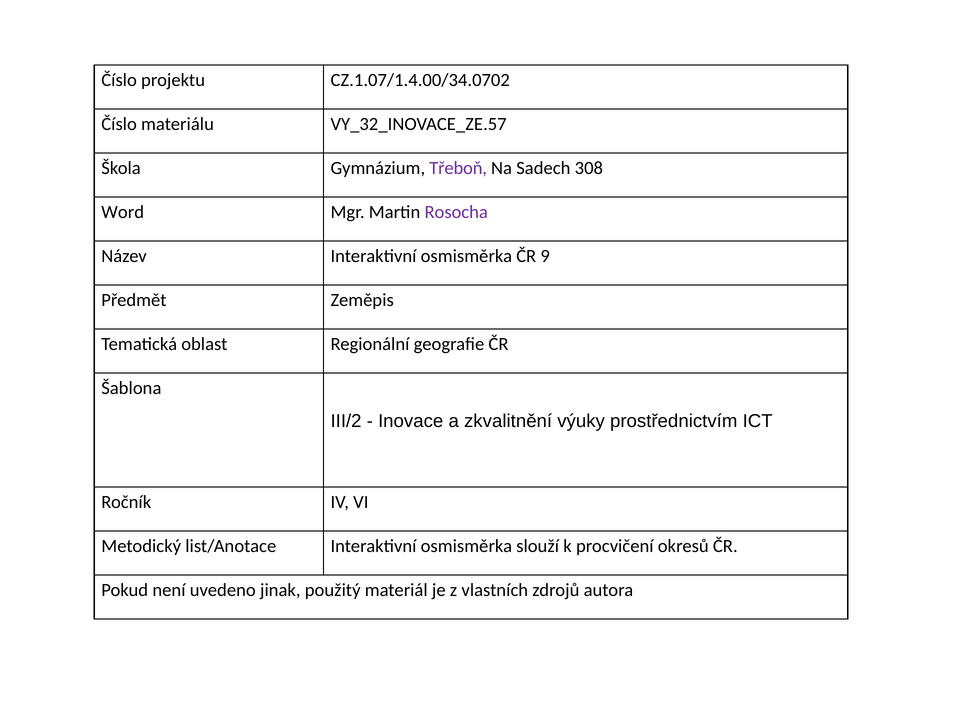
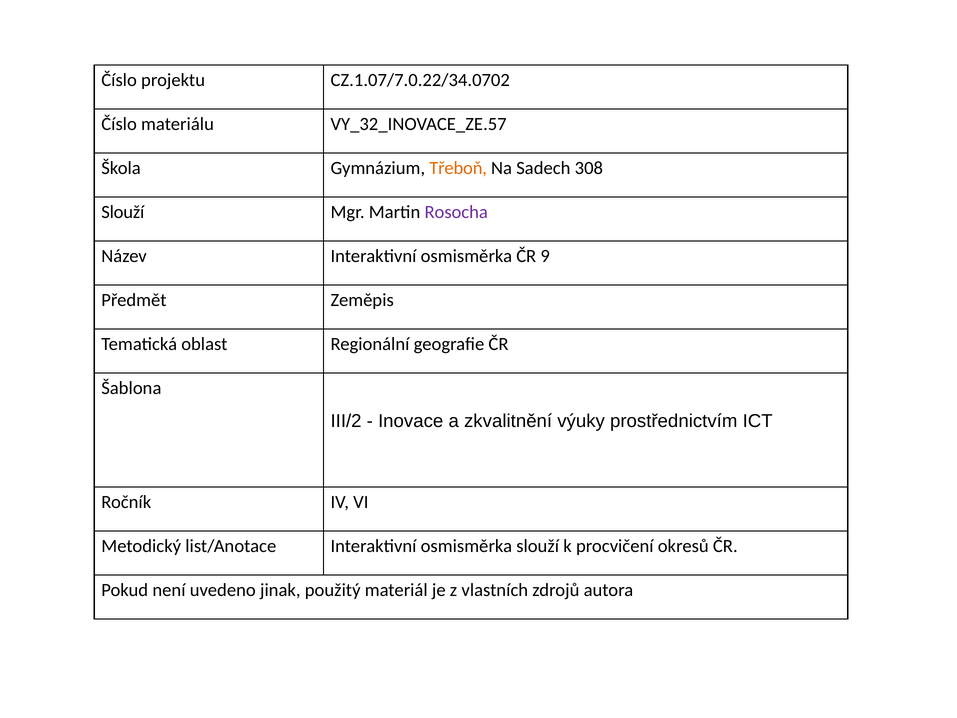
CZ.1.07/1.4.00/34.0702: CZ.1.07/1.4.00/34.0702 -> CZ.1.07/7.0.22/34.0702 (420, 80)
Třeboň colour: purple -> orange (458, 168)
Word: Word -> Slouží (123, 212)
